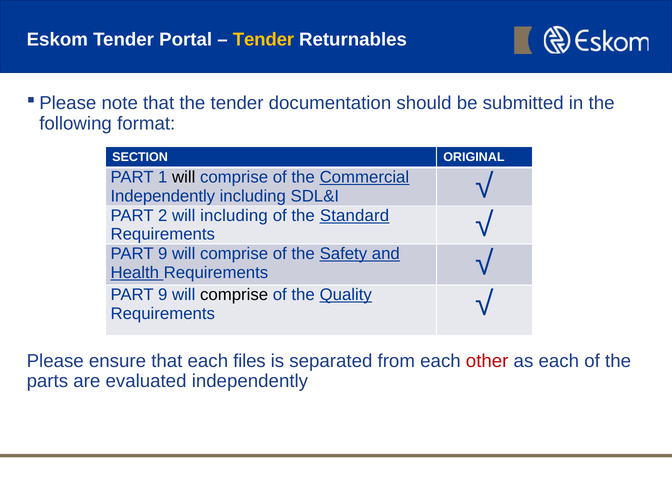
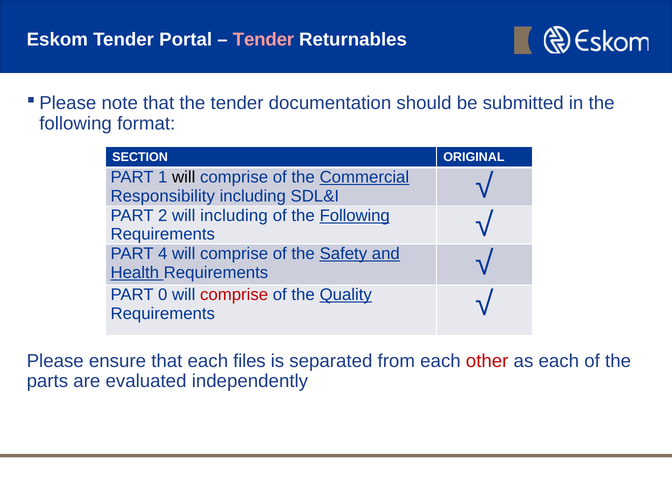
Tender colour: yellow -> pink (263, 39)
Independently: Independently -> Responsibility (163, 196)
of the Standard: Standard -> Following (355, 215)
9: 9 -> 4 (163, 254)
9: 9 -> 0 (163, 295)
comprise colour: black -> red (234, 295)
